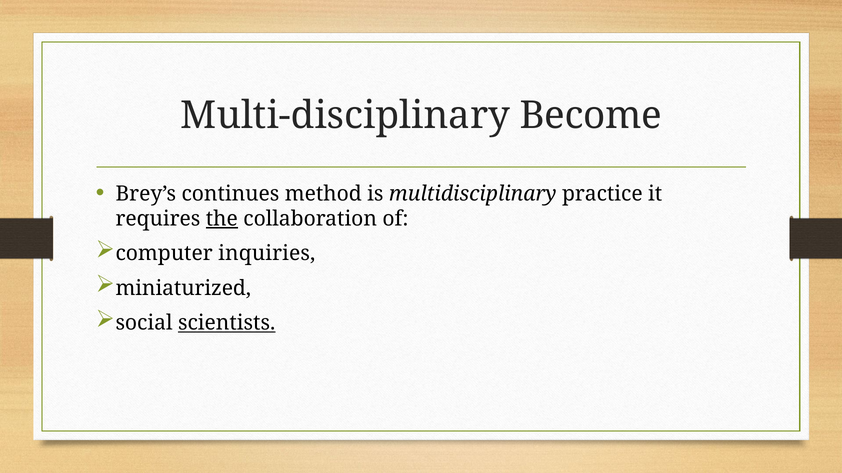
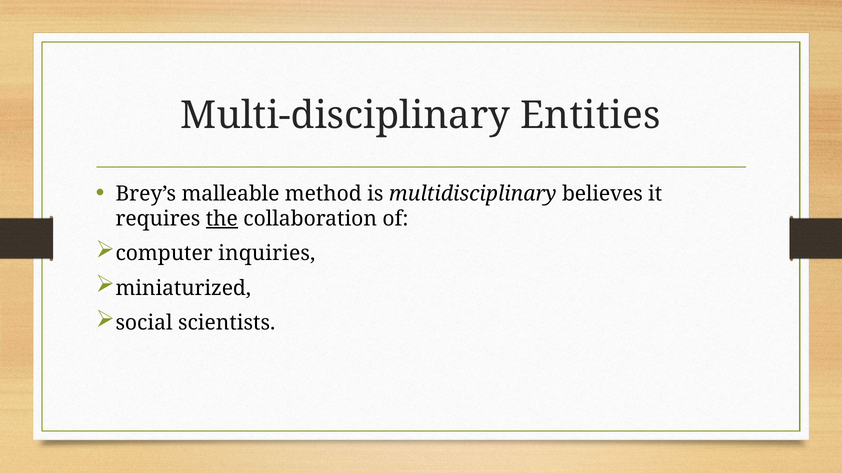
Become: Become -> Entities (590, 116)
continues: continues -> malleable (230, 194)
practice: practice -> believes (602, 194)
scientists underline: present -> none (227, 323)
